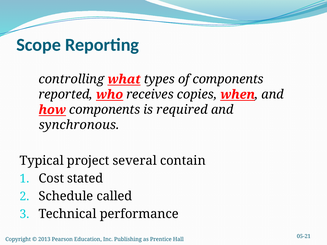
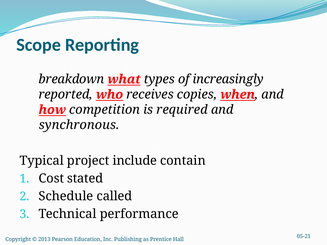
controlling: controlling -> breakdown (71, 79)
of components: components -> increasingly (228, 79)
how components: components -> competition (105, 110)
several: several -> include (135, 161)
